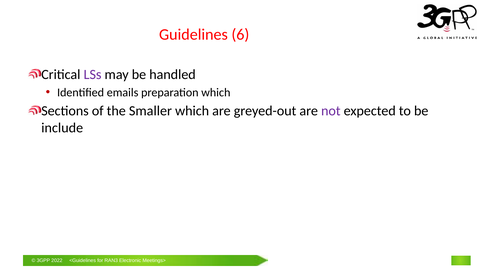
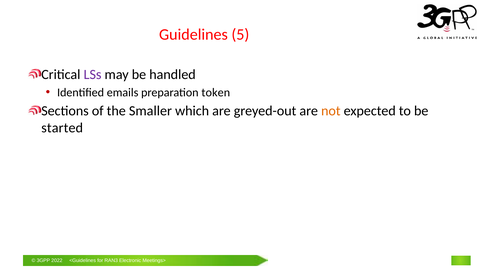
Guidelines 6: 6 -> 5 (240, 35)
preparation which: which -> token (216, 92)
not colour: purple -> orange (331, 111)
include: include -> started (62, 128)
